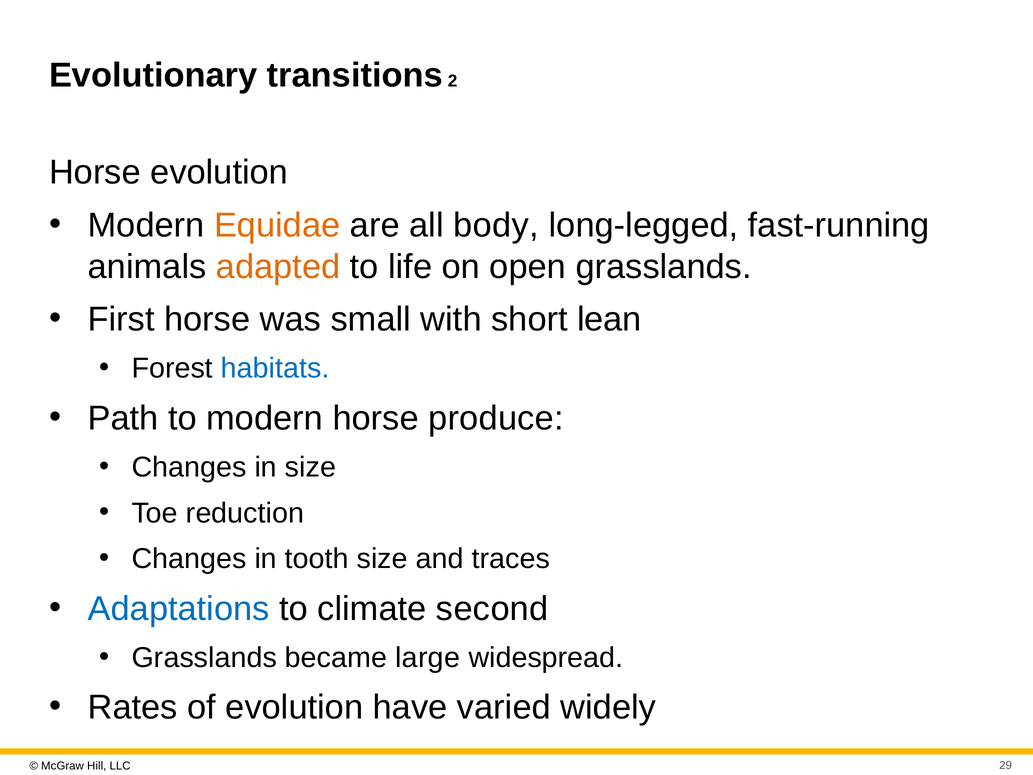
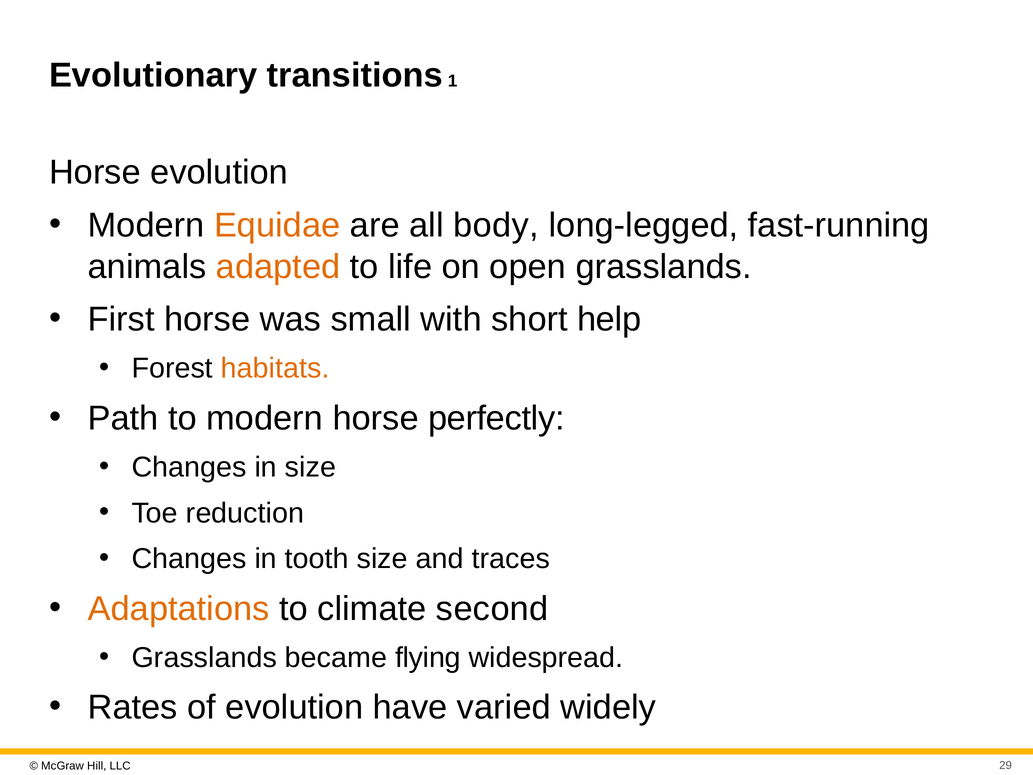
2: 2 -> 1 (453, 81)
lean: lean -> help (609, 319)
habitats colour: blue -> orange (275, 368)
produce: produce -> perfectly (496, 418)
Adaptations colour: blue -> orange (179, 609)
large: large -> flying (428, 658)
